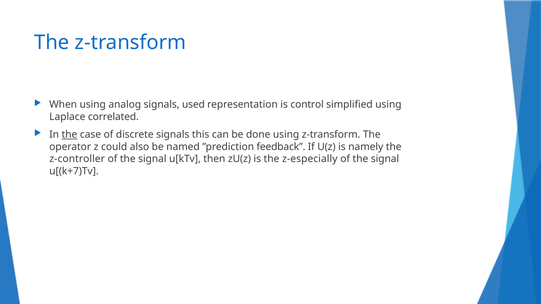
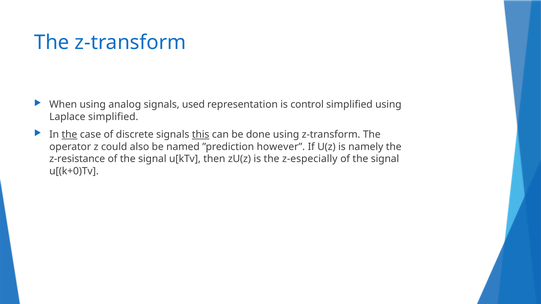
Laplace correlated: correlated -> simplified (113, 117)
this underline: none -> present (201, 135)
feedback: feedback -> however (281, 147)
z-controller: z-controller -> z-resistance (77, 159)
u[(k+7)Tv: u[(k+7)Tv -> u[(k+0)Tv (74, 171)
